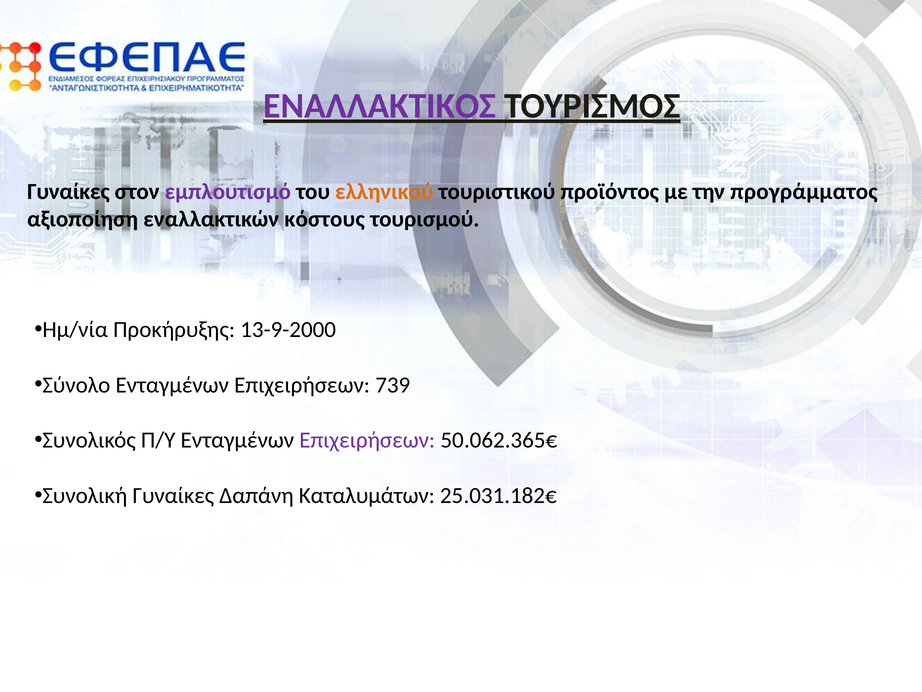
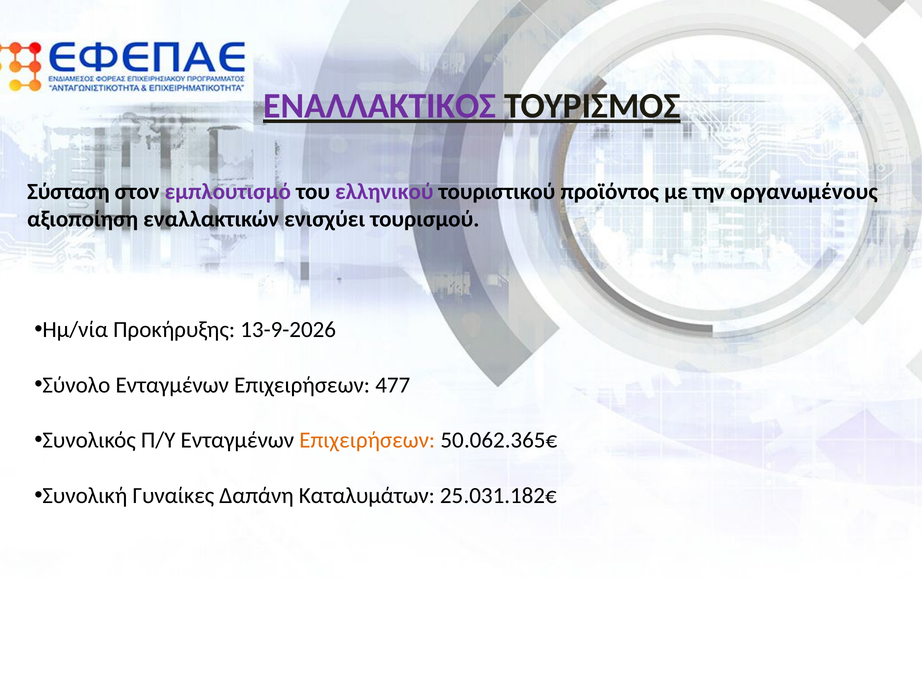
Γυναίκες: Γυναίκες -> Σύσταση (68, 191)
ελληνικού colour: orange -> purple (384, 191)
προγράμματος: προγράμματος -> οργανωμένους (804, 191)
κόστους: κόστους -> ενισχύει (325, 219)
13-9-2000: 13-9-2000 -> 13-9-2026 (288, 329)
739: 739 -> 477 (393, 385)
Επιχειρήσεων colour: purple -> orange (367, 440)
